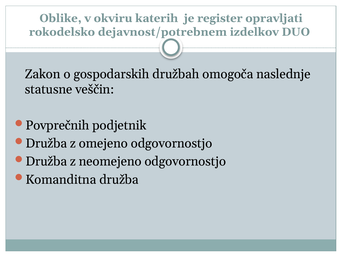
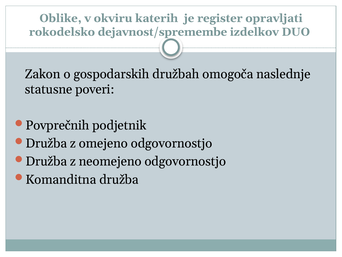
dejavnost/potrebnem: dejavnost/potrebnem -> dejavnost/spremembe (162, 32)
veščin: veščin -> poveri (95, 89)
